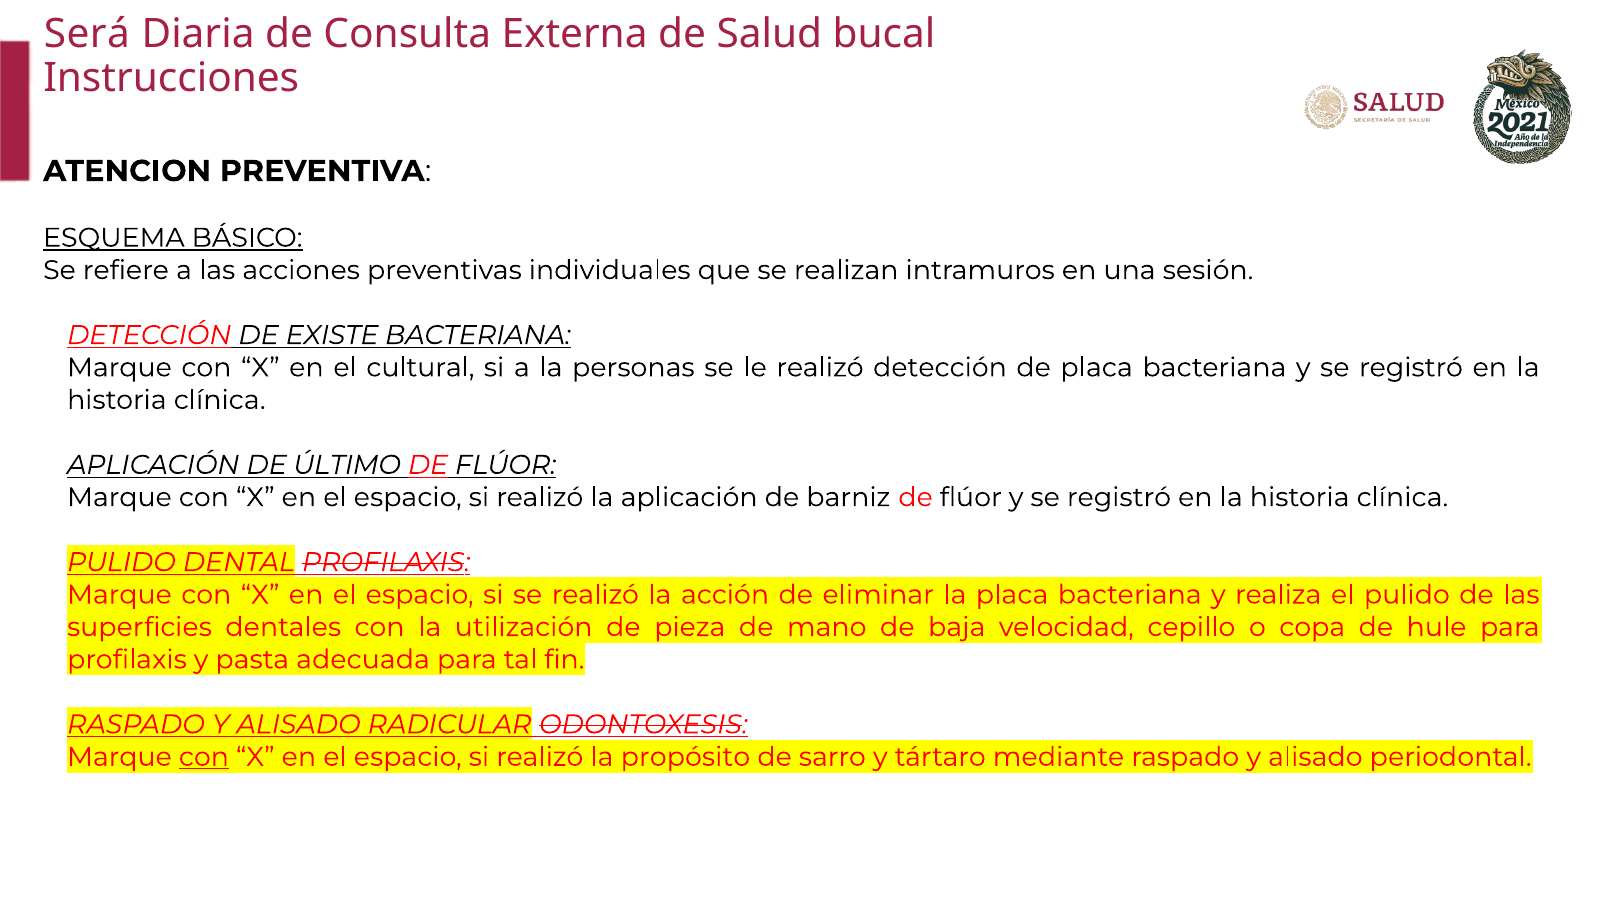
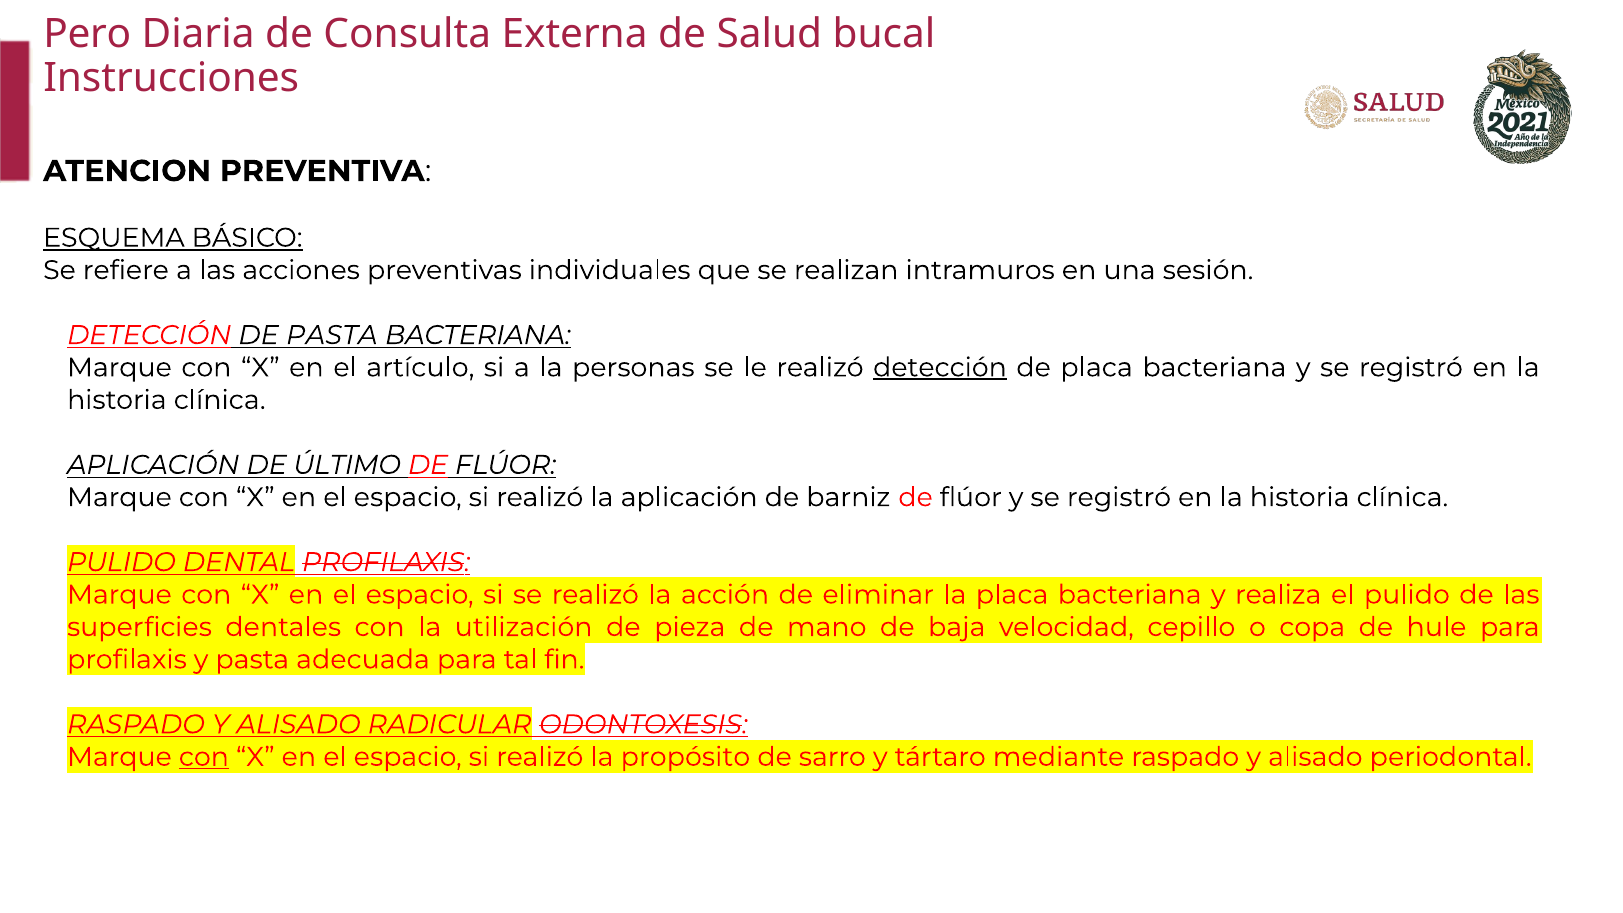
Será: Será -> Pero (87, 34)
DE EXISTE: EXISTE -> PASTA (332, 335)
cultural: cultural -> artículo (420, 368)
detección underline: none -> present (940, 368)
